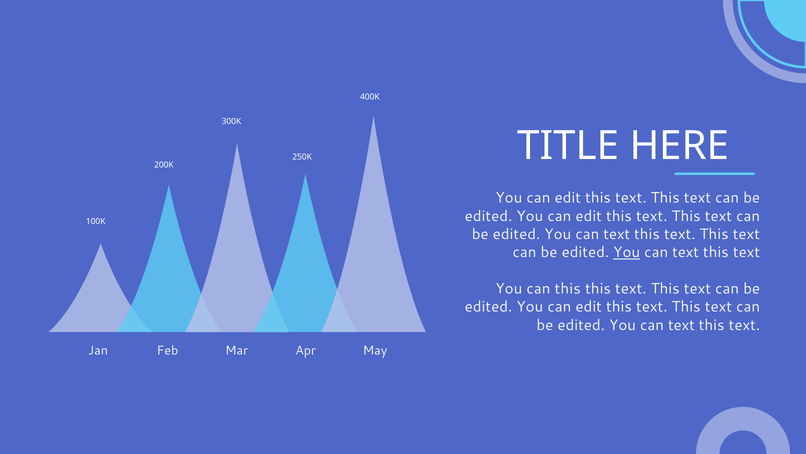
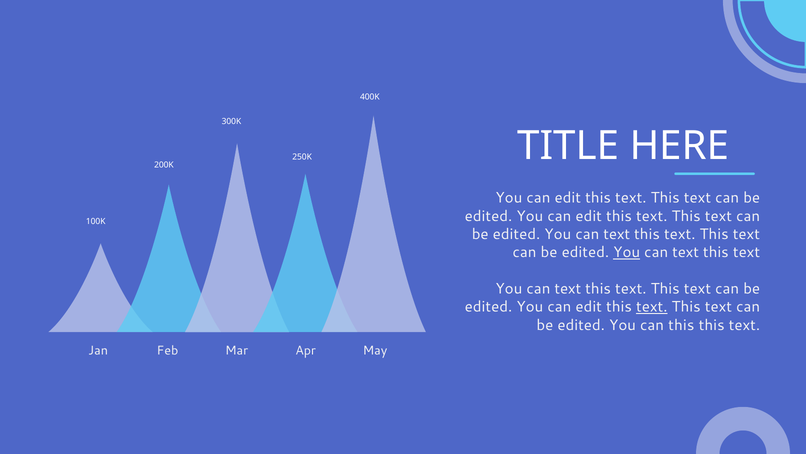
this: this -> text (568, 288)
text underline: none -> present (652, 306)
text: text -> this (681, 325)
